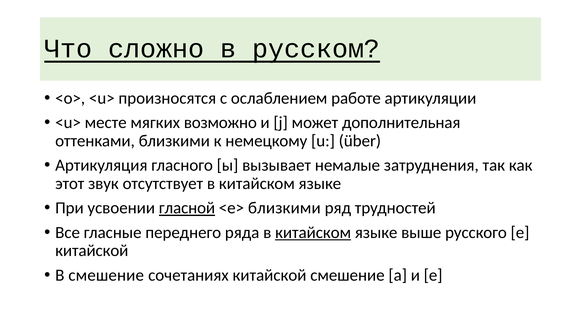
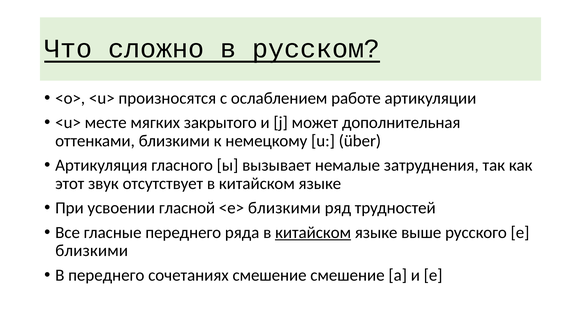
возможно: возможно -> закрытого (220, 123)
гласной underline: present -> none (187, 208)
китайской: китайской -> близкими (92, 251)
В смешение: смешение -> переднего (106, 275)
сочетаниях китайской: китайской -> смешение (270, 275)
